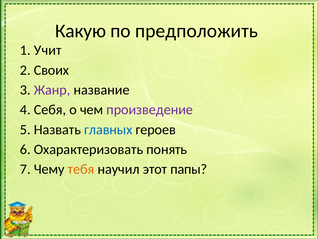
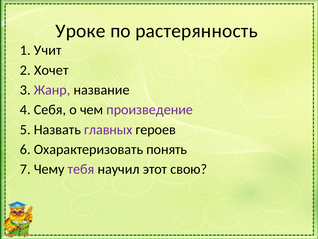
Какую: Какую -> Уроке (80, 31)
предположить: предположить -> растерянность (197, 31)
Своих: Своих -> Хочет (51, 70)
главных colour: blue -> purple (108, 129)
тебя colour: orange -> purple (81, 169)
папы: папы -> свою (189, 169)
